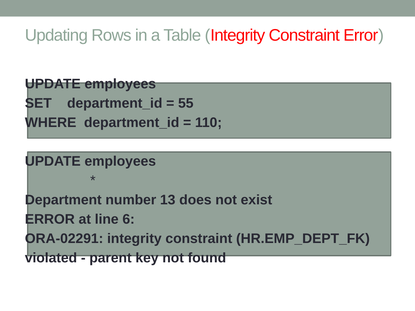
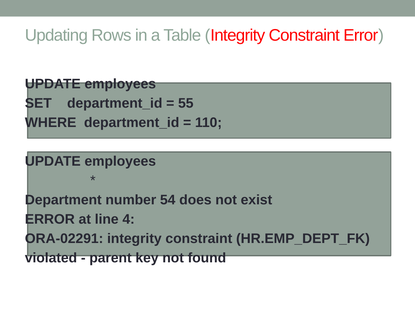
13: 13 -> 54 (168, 200)
6: 6 -> 4 (129, 220)
